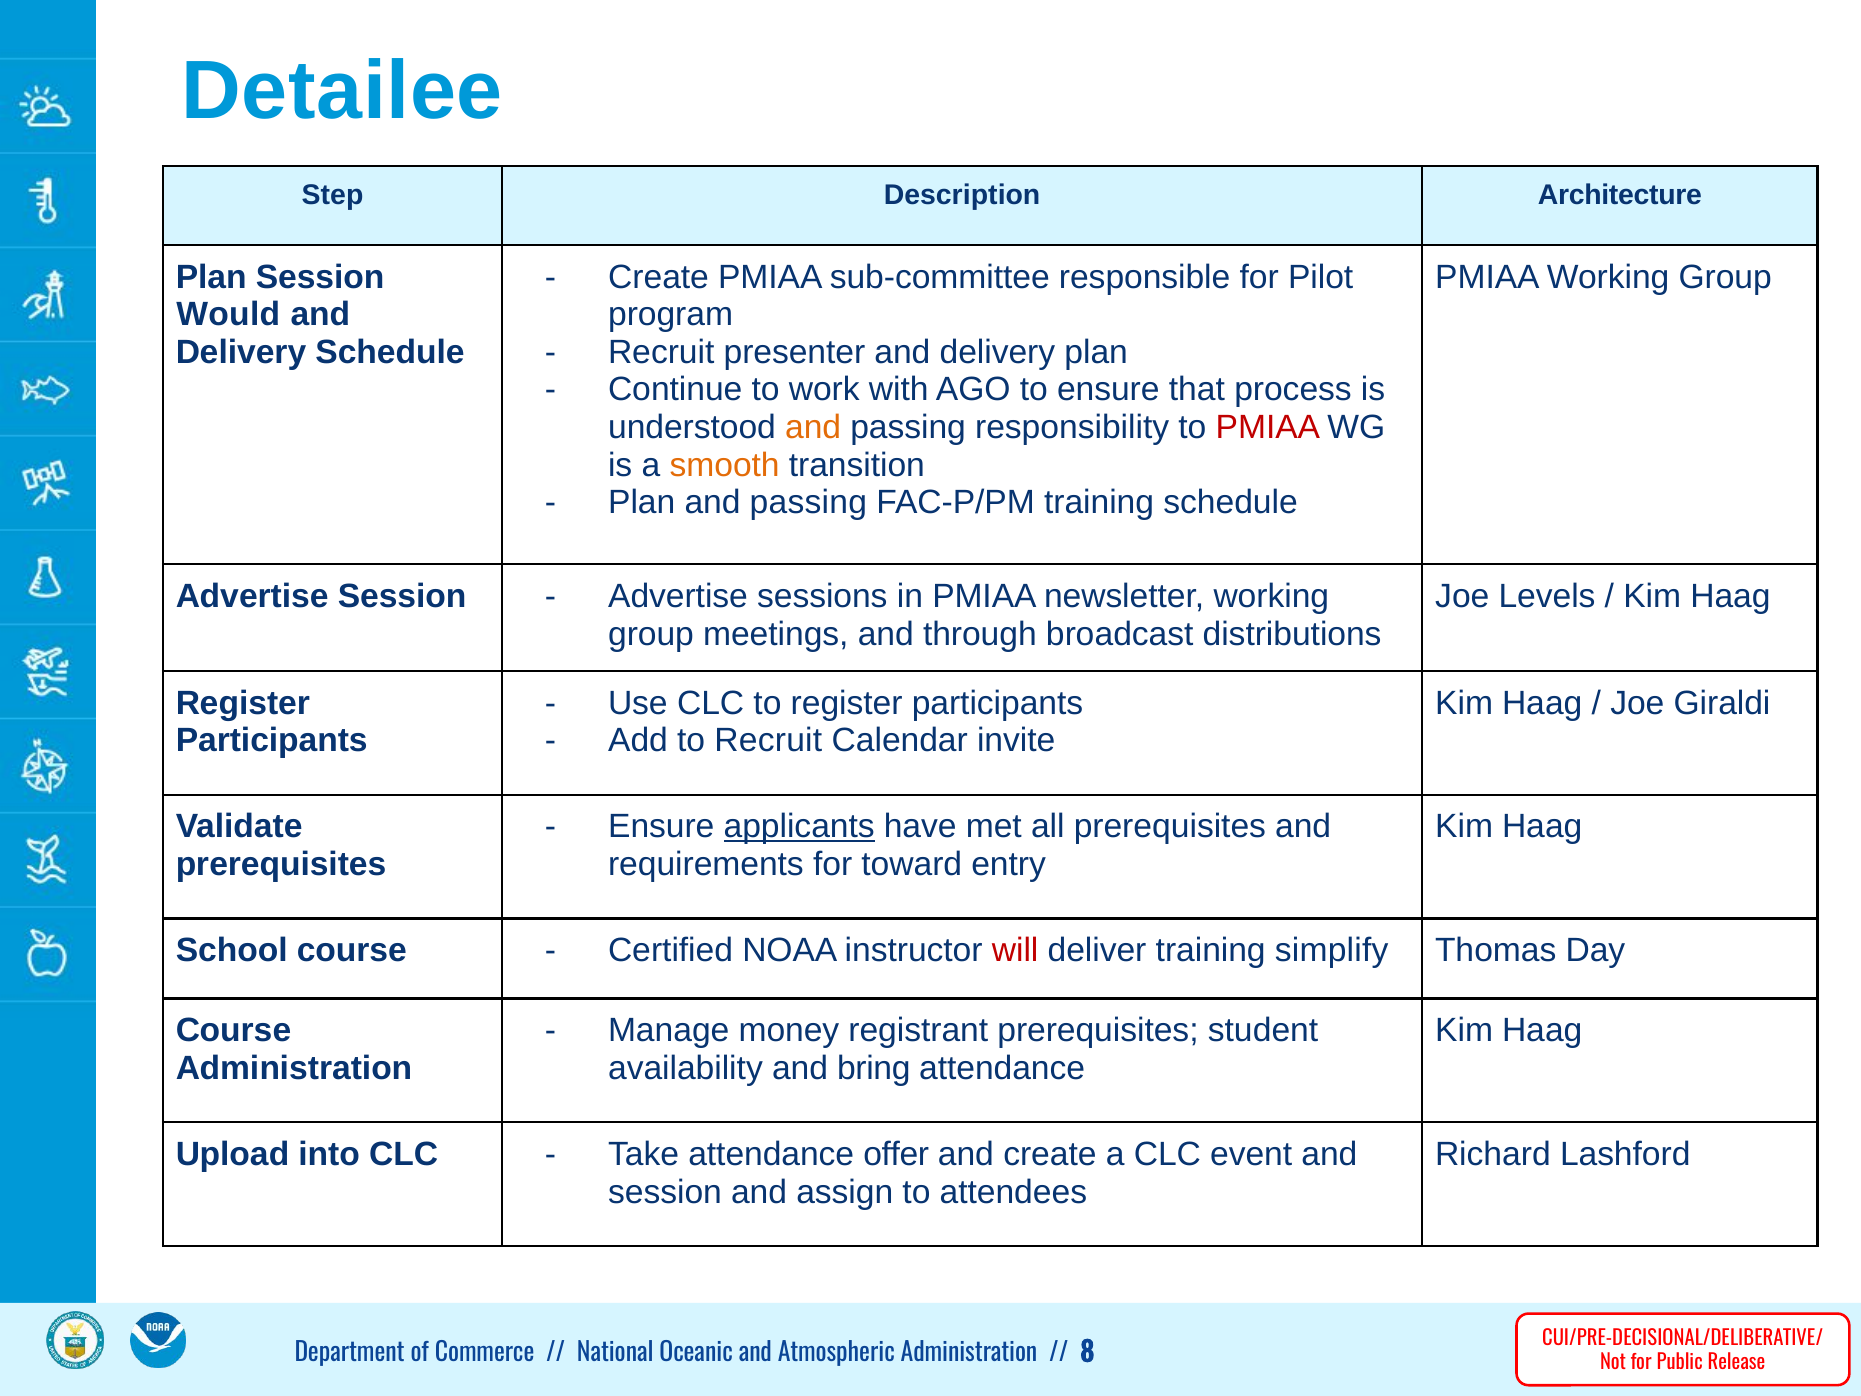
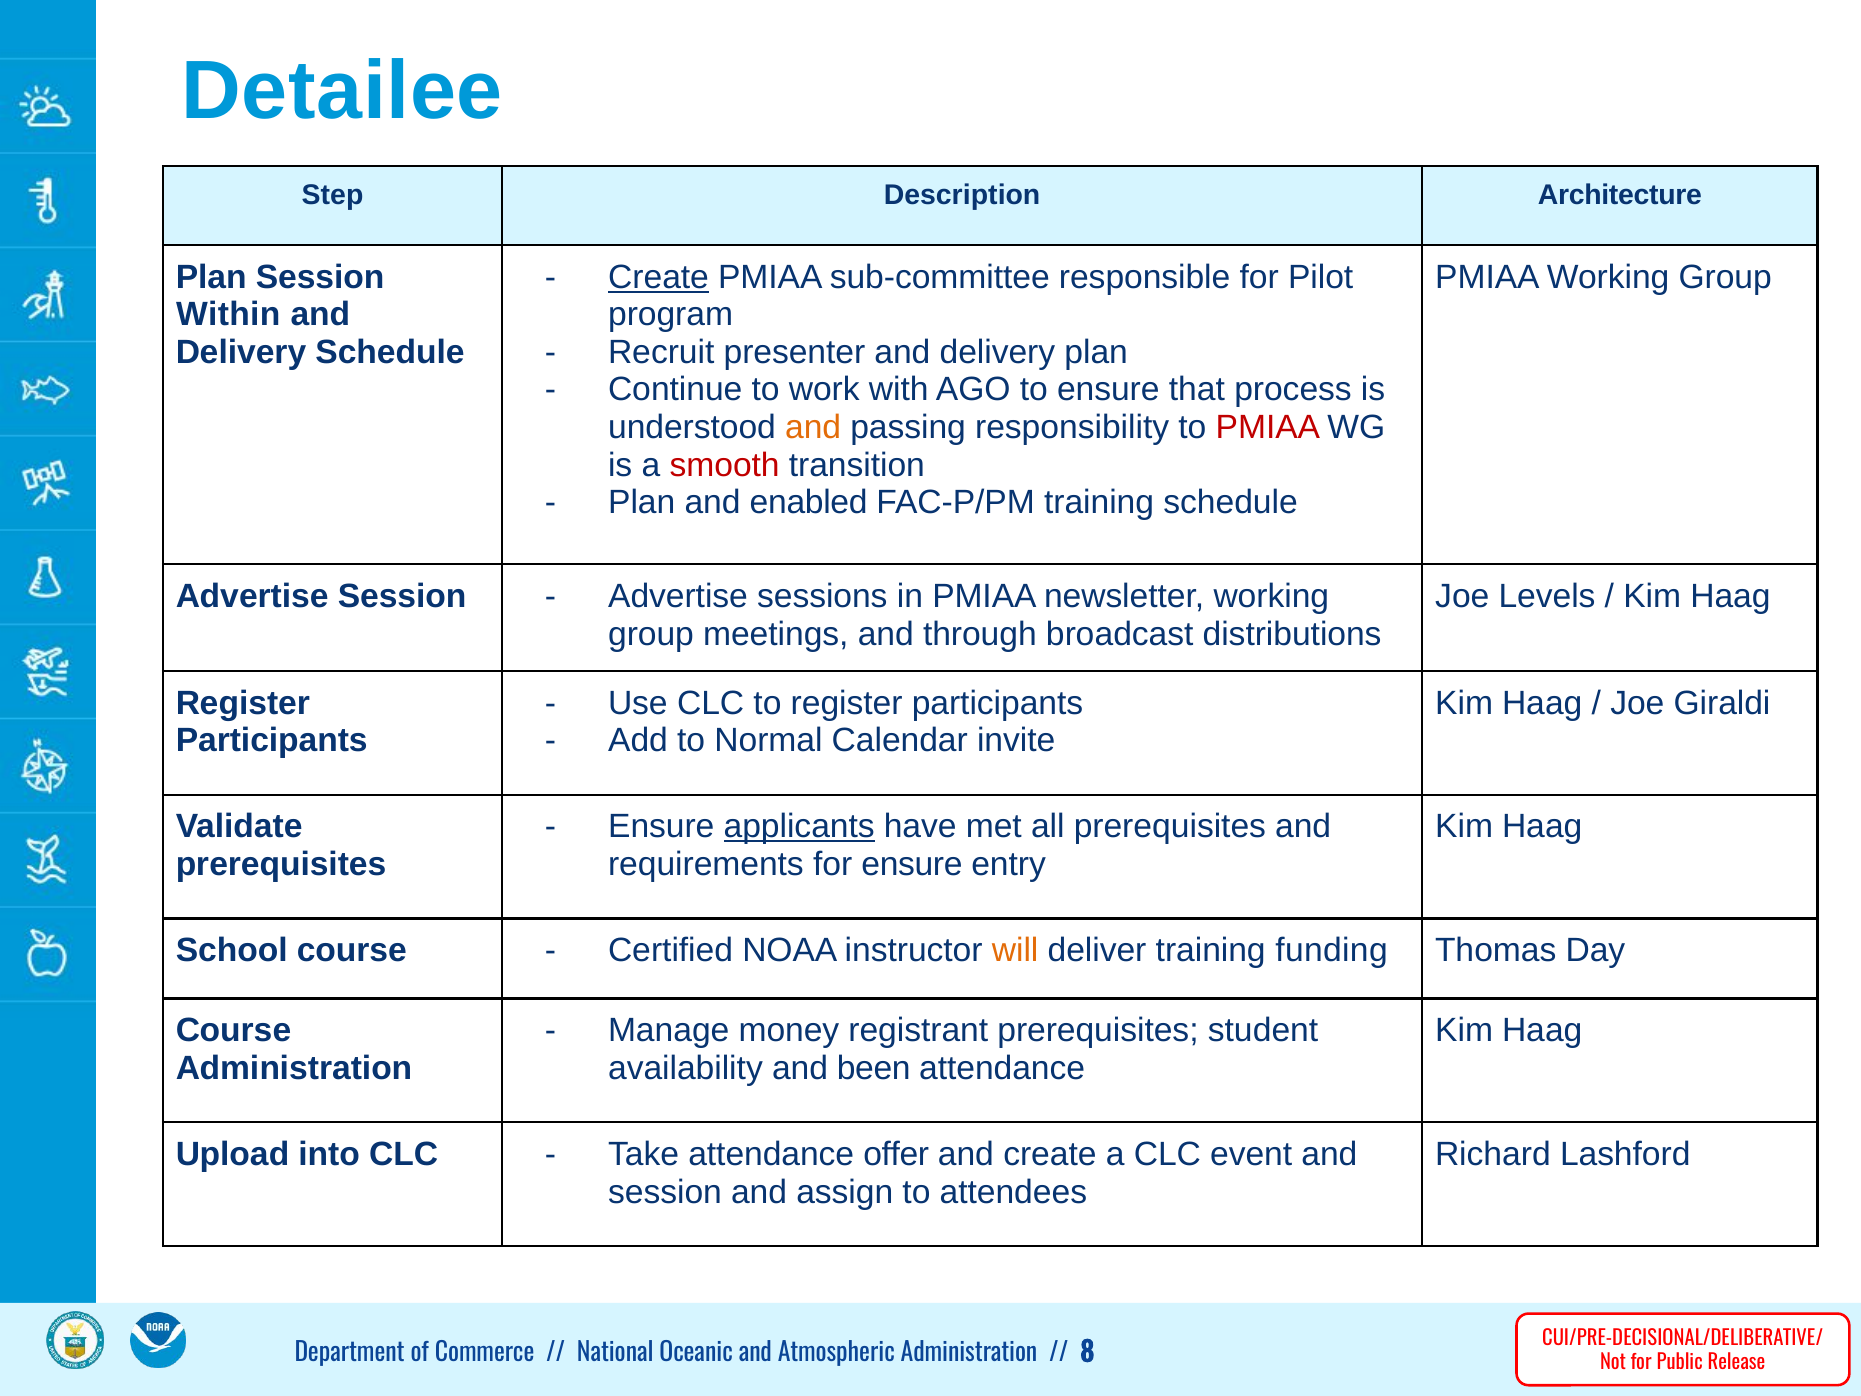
Create underline: none -> present (659, 277)
Would: Would -> Within (228, 315)
smooth colour: orange -> red (725, 465)
Plan and passing: passing -> enabled (809, 502)
to Recruit: Recruit -> Normal (768, 740)
for toward: toward -> ensure (912, 864)
will colour: red -> orange (1015, 950)
simplify: simplify -> funding (1332, 950)
bring: bring -> been (874, 1068)
